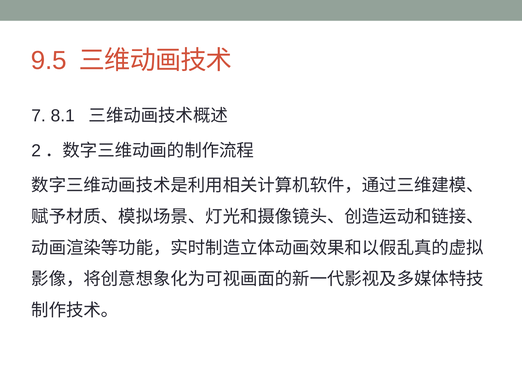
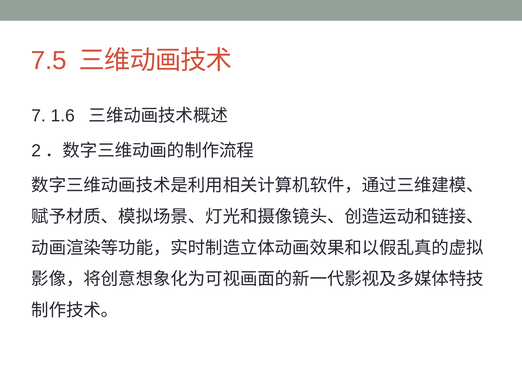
9.5: 9.5 -> 7.5 (49, 61)
8.1: 8.1 -> 1.6 (63, 116)
